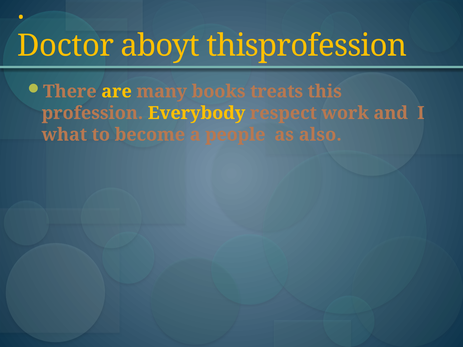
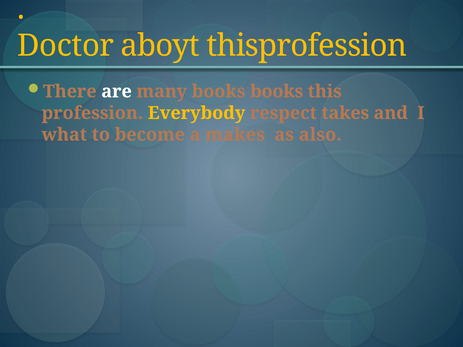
are colour: yellow -> white (117, 92)
books treats: treats -> books (277, 92)
work: work -> takes (345, 113)
people: people -> makes (235, 135)
